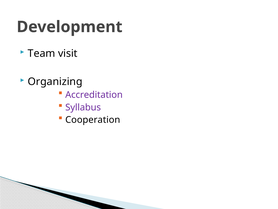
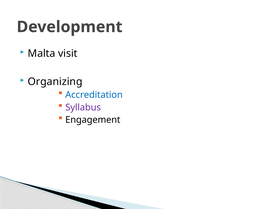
Team: Team -> Malta (42, 53)
Accreditation colour: purple -> blue (94, 95)
Cooperation: Cooperation -> Engagement (93, 120)
